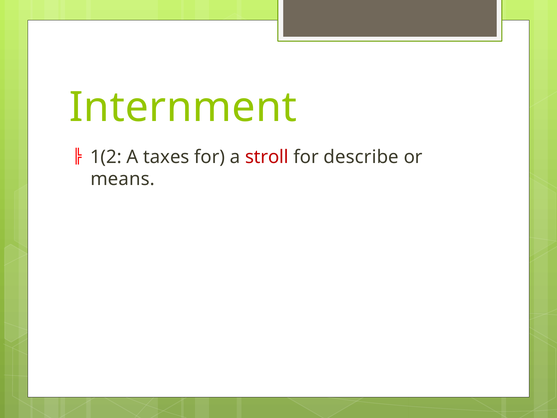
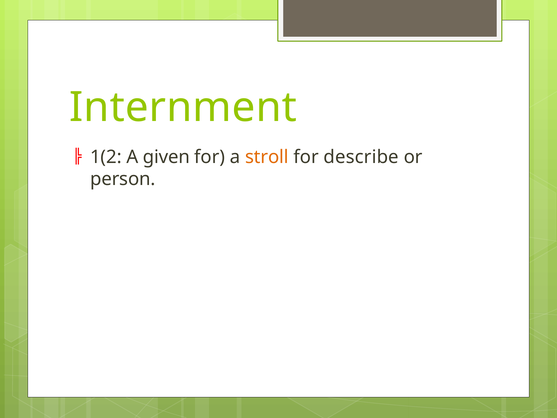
taxes: taxes -> given (166, 157)
stroll colour: red -> orange (267, 157)
means: means -> person (123, 179)
